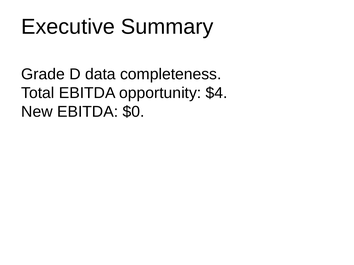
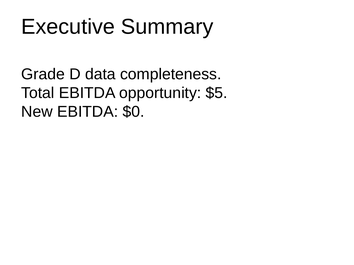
$4: $4 -> $5 (217, 93)
